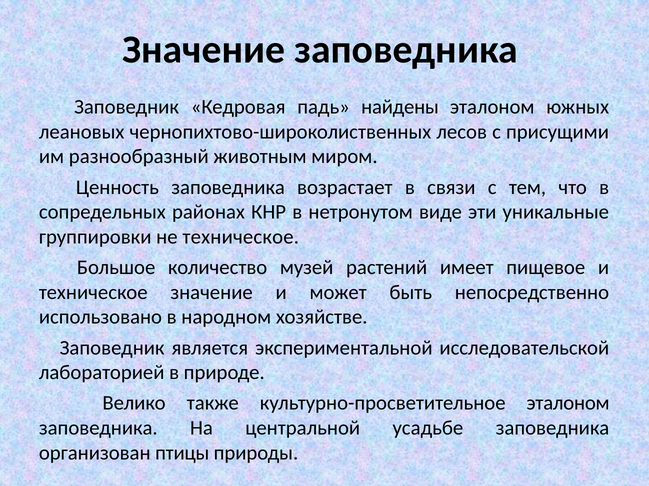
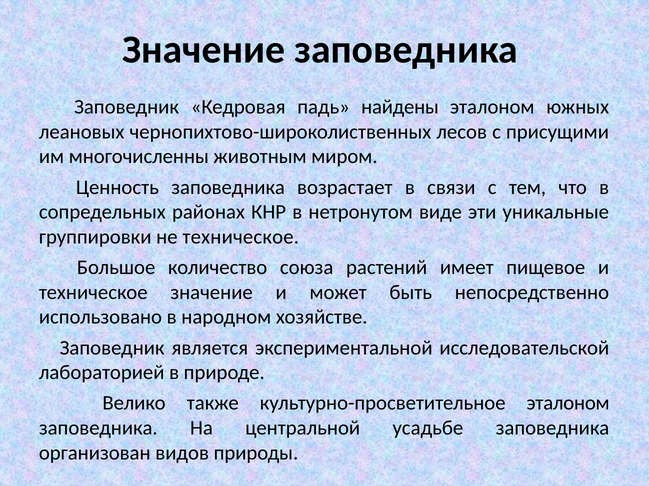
разнообразный: разнообразный -> многочисленны (139, 157)
музей: музей -> союза (307, 268)
птицы: птицы -> видов (182, 453)
